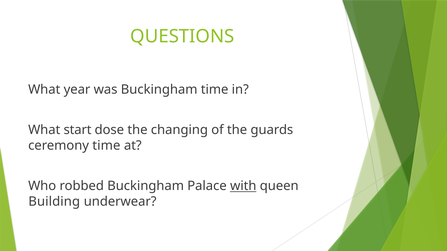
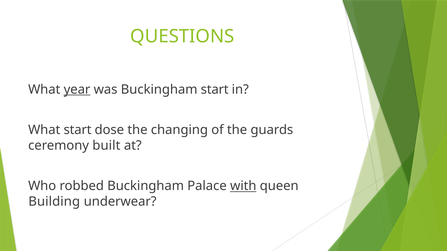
year underline: none -> present (77, 90)
Buckingham time: time -> start (215, 90)
ceremony time: time -> built (106, 146)
